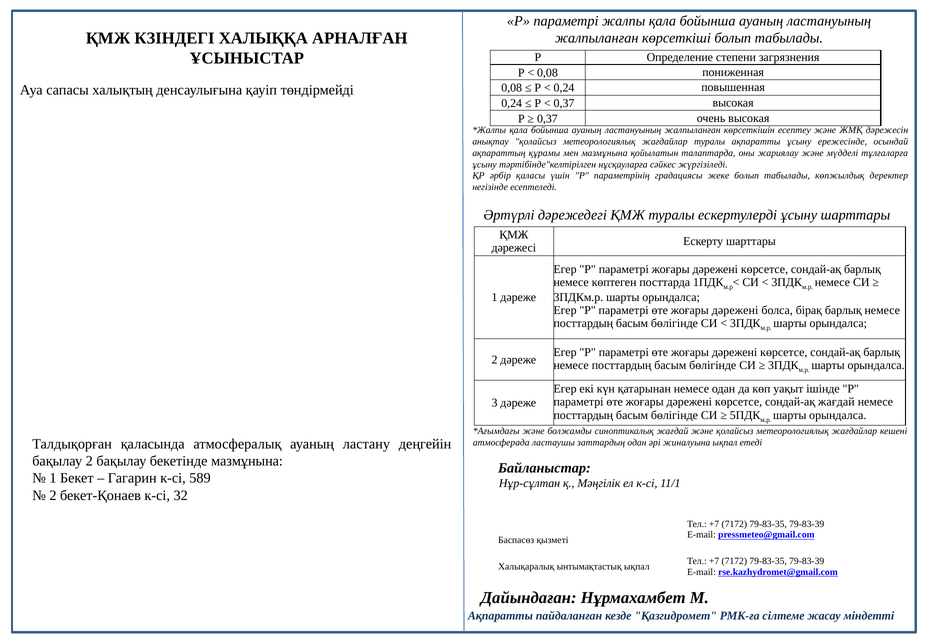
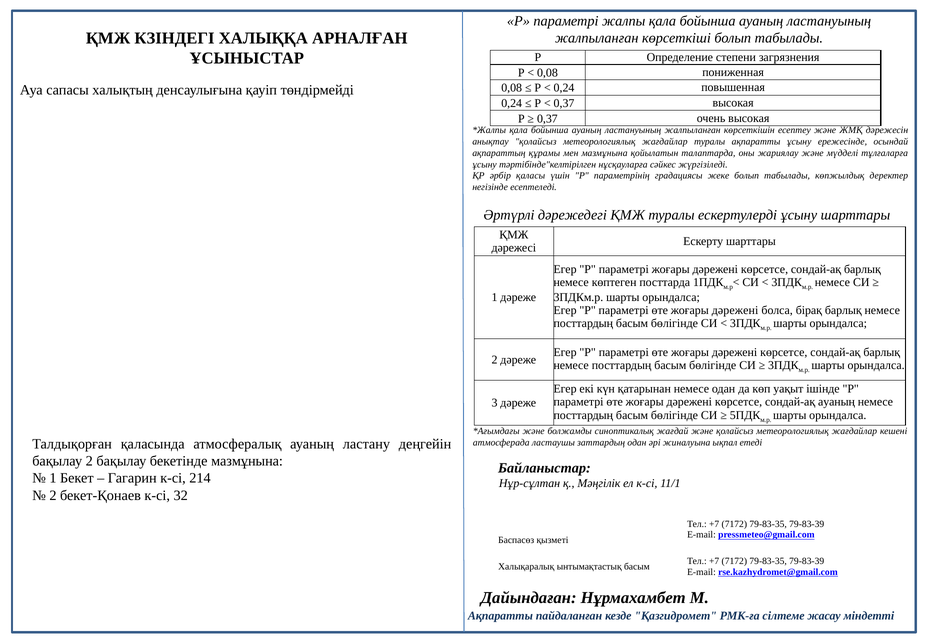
сондай-ақ жағдай: жағдай -> ауаның (837, 402)
589: 589 -> 214 (200, 478)
ынтымақтастық ықпал: ықпал -> басым (637, 566)
